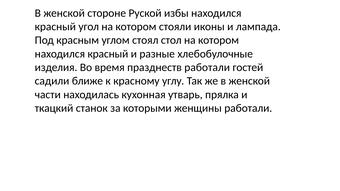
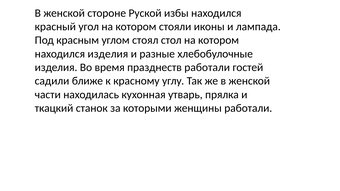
красный: красный -> изделия (108, 54)
